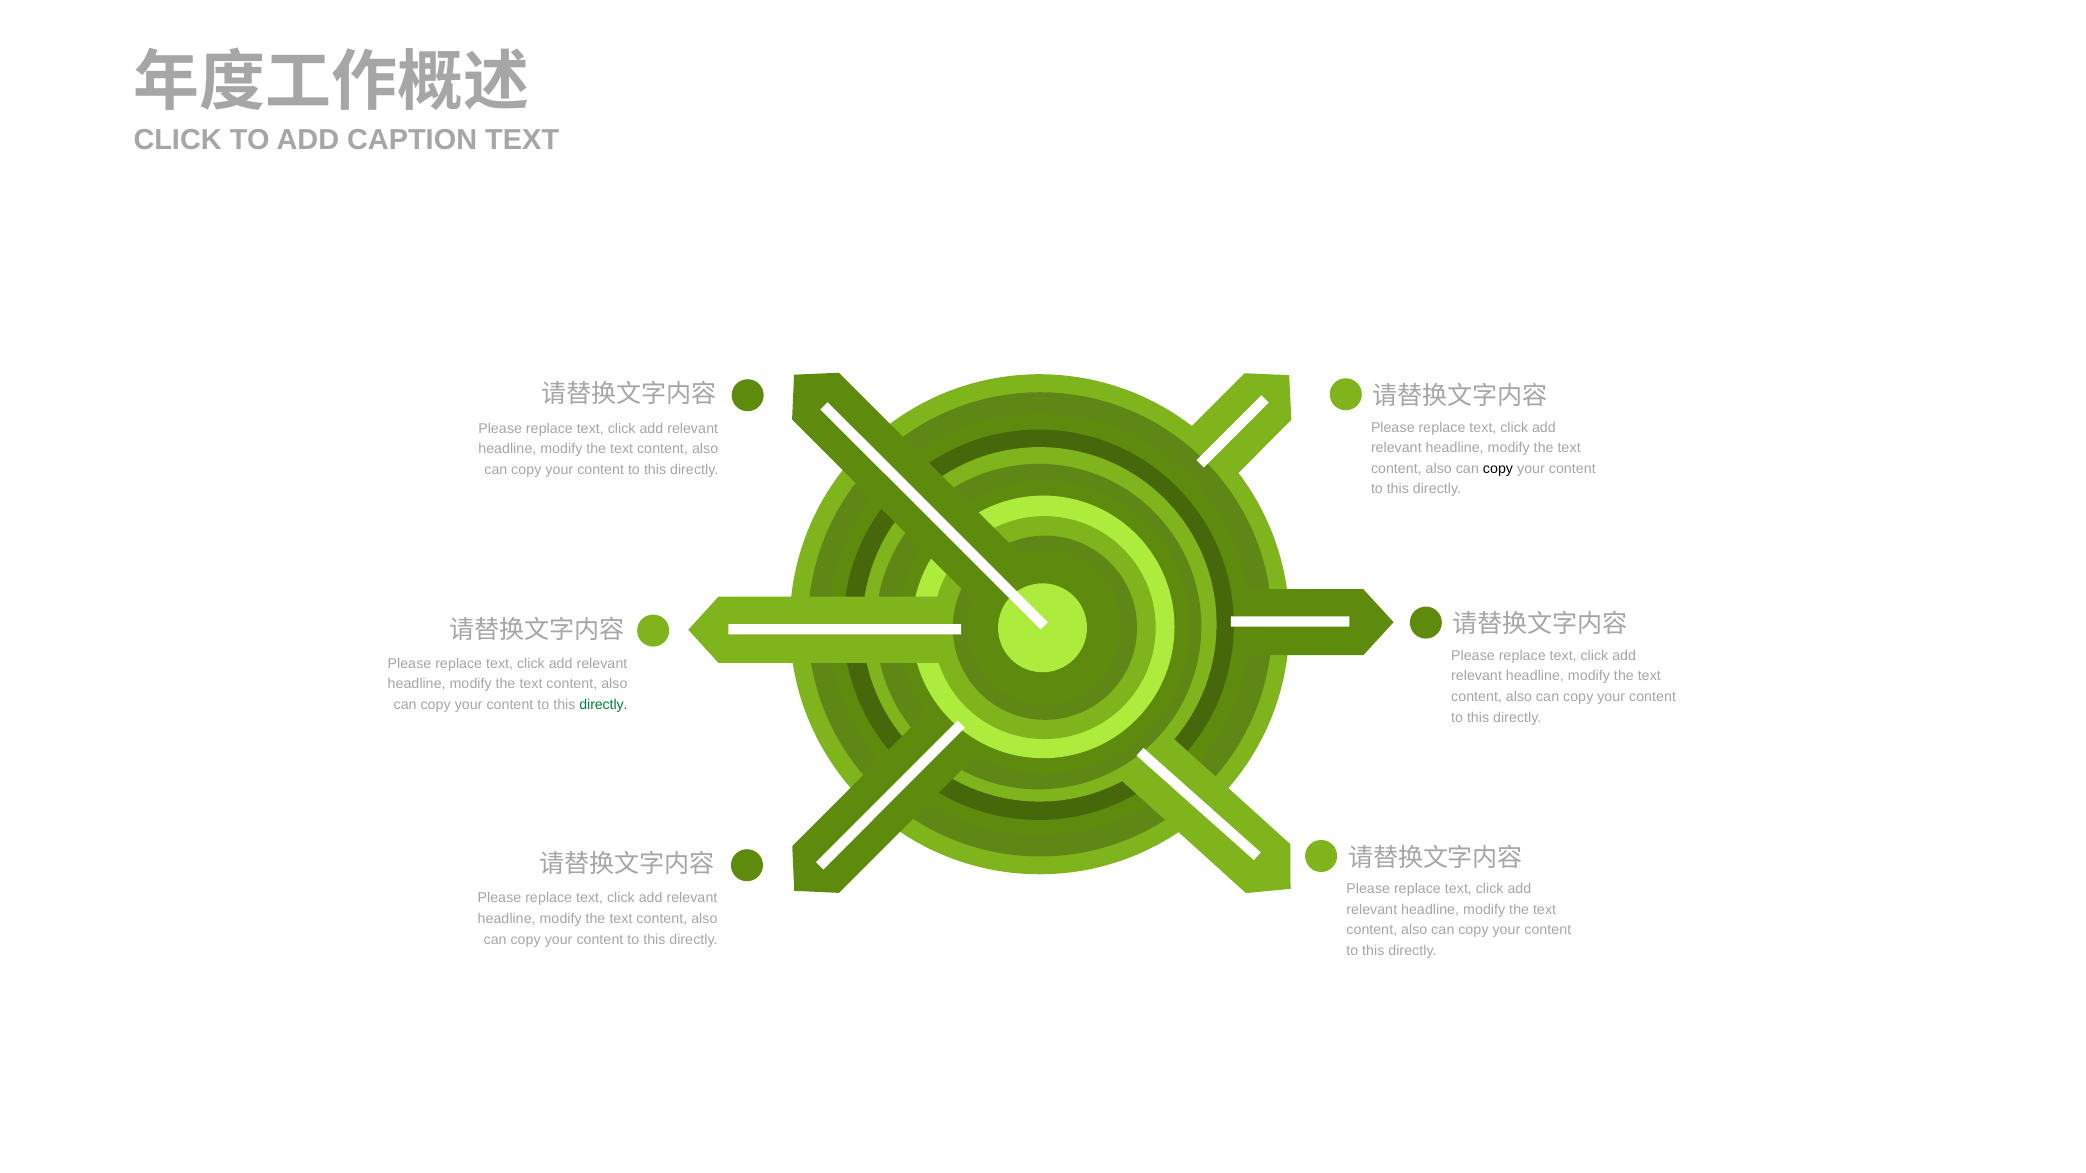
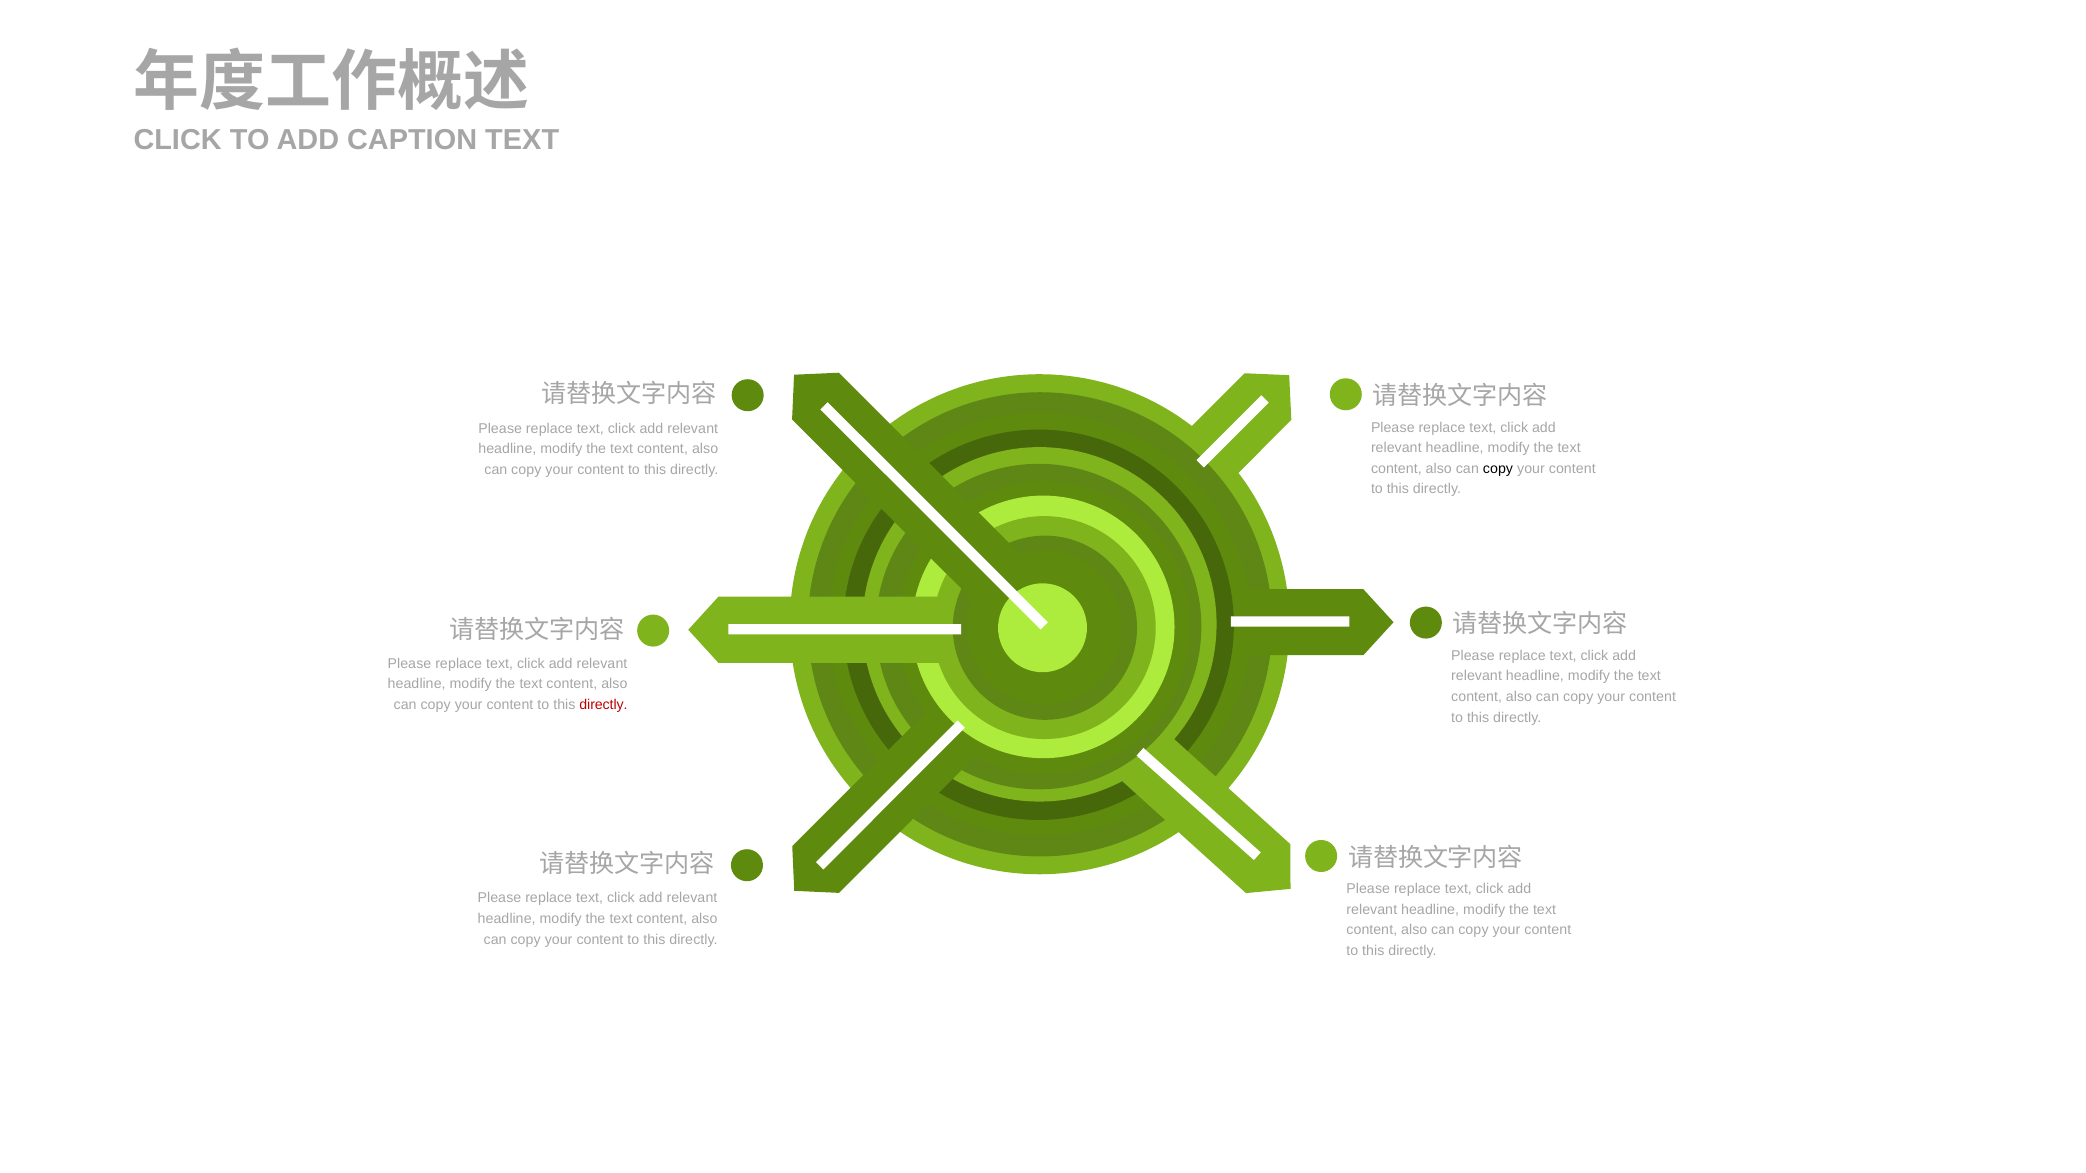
directly colour: green -> red (604, 705)
